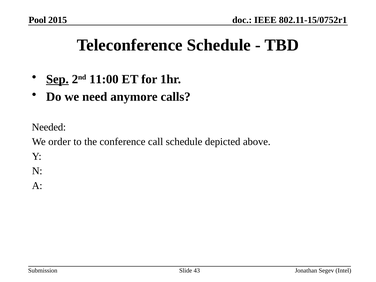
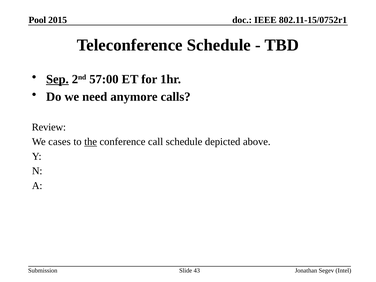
11:00: 11:00 -> 57:00 (104, 79)
Needed: Needed -> Review (49, 127)
order: order -> cases (60, 142)
the underline: none -> present (91, 142)
